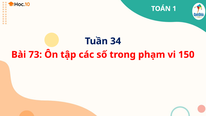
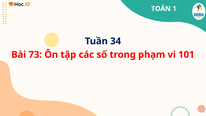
150: 150 -> 101 (186, 55)
